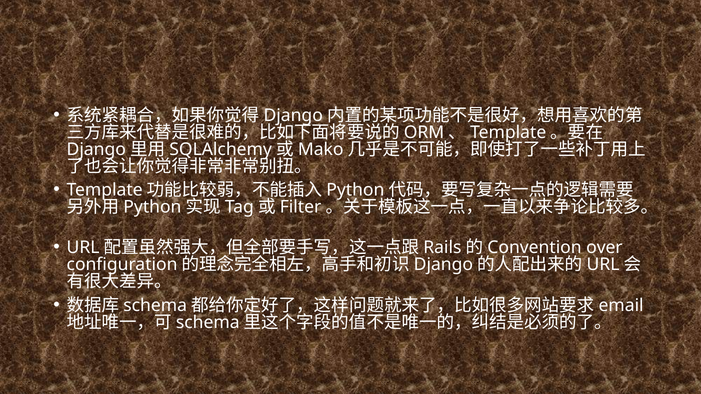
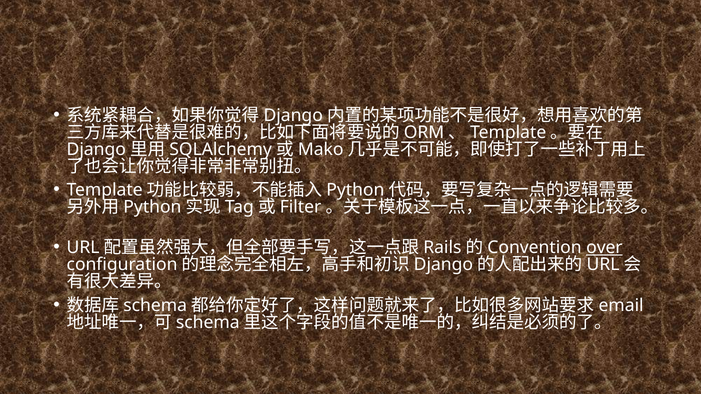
over underline: none -> present (604, 248)
